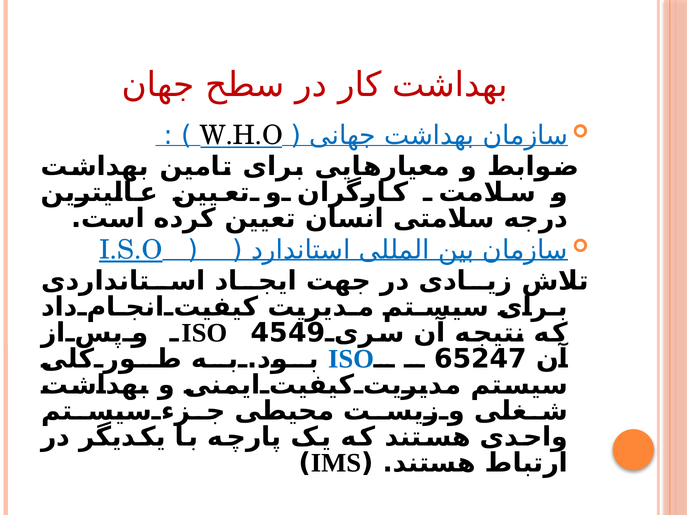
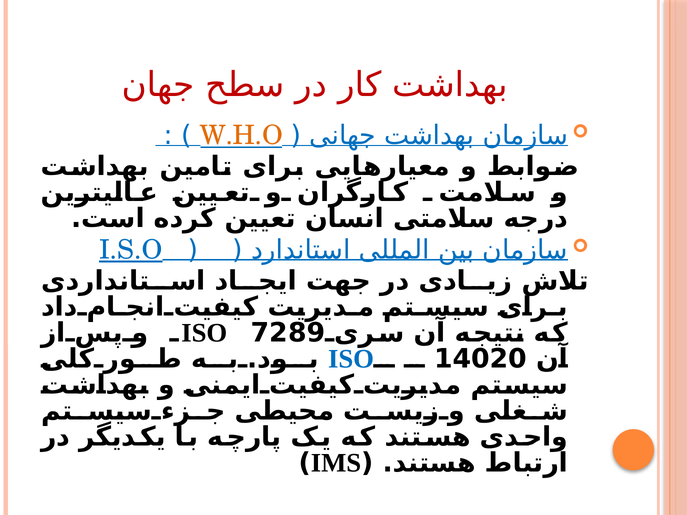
W.H.O colour: black -> orange (241, 136)
4549: 4549 -> 7289 (288, 333)
65247: 65247 -> 14020 (481, 359)
